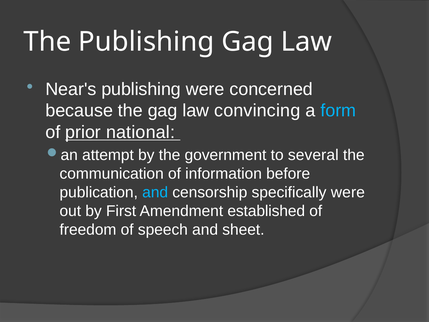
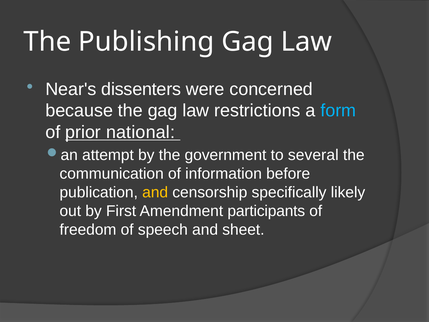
Near's publishing: publishing -> dissenters (141, 89)
convincing: convincing -> restrictions (257, 111)
and colour: light blue -> yellow (155, 192)
specifically were: were -> likely (348, 192)
established: established -> participants (266, 211)
